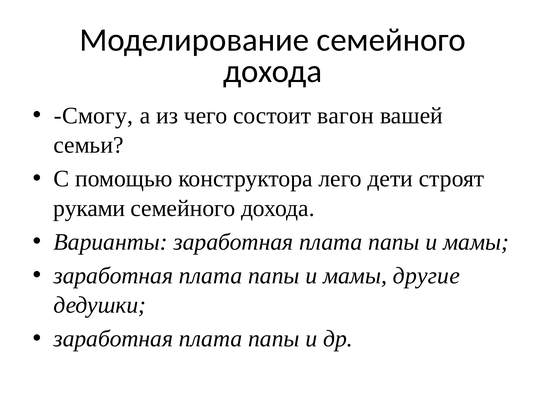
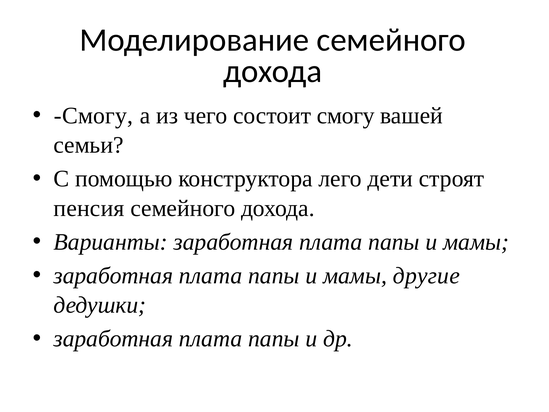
состоит вагон: вагон -> смогу (346, 116)
руками: руками -> пенсия (89, 208)
